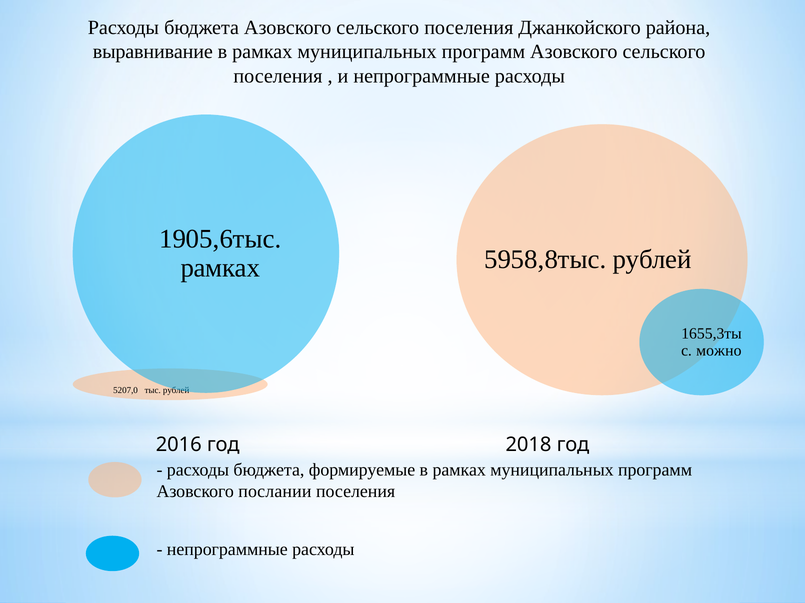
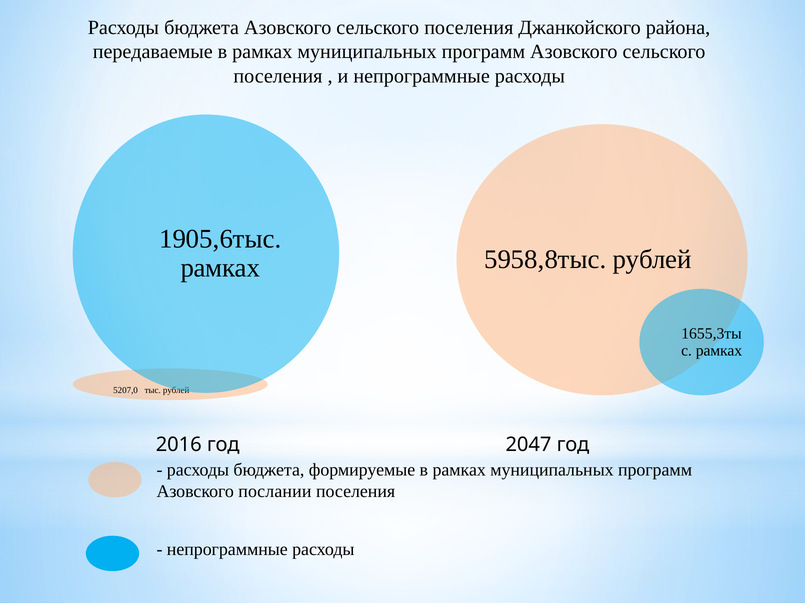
выравнивание: выравнивание -> передаваемые (153, 52)
можно: можно -> рамках (719, 351)
2018: 2018 -> 2047 (528, 445)
